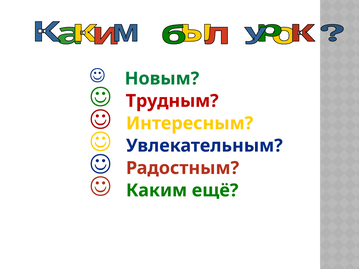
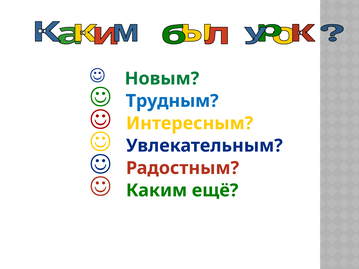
Трудным colour: red -> blue (172, 101)
